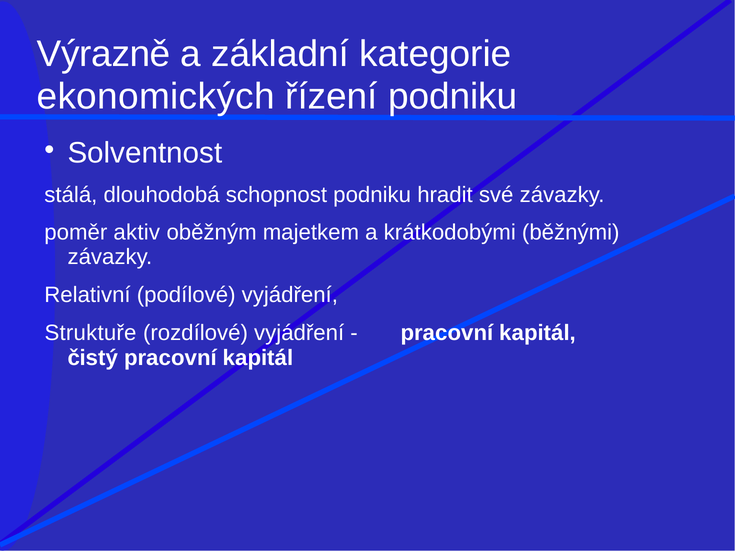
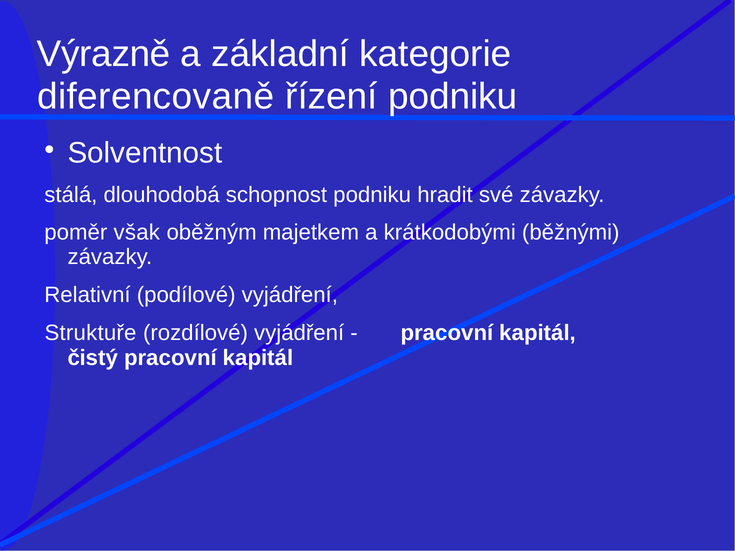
ekonomických: ekonomických -> diferencovaně (156, 96)
aktiv: aktiv -> však (137, 232)
